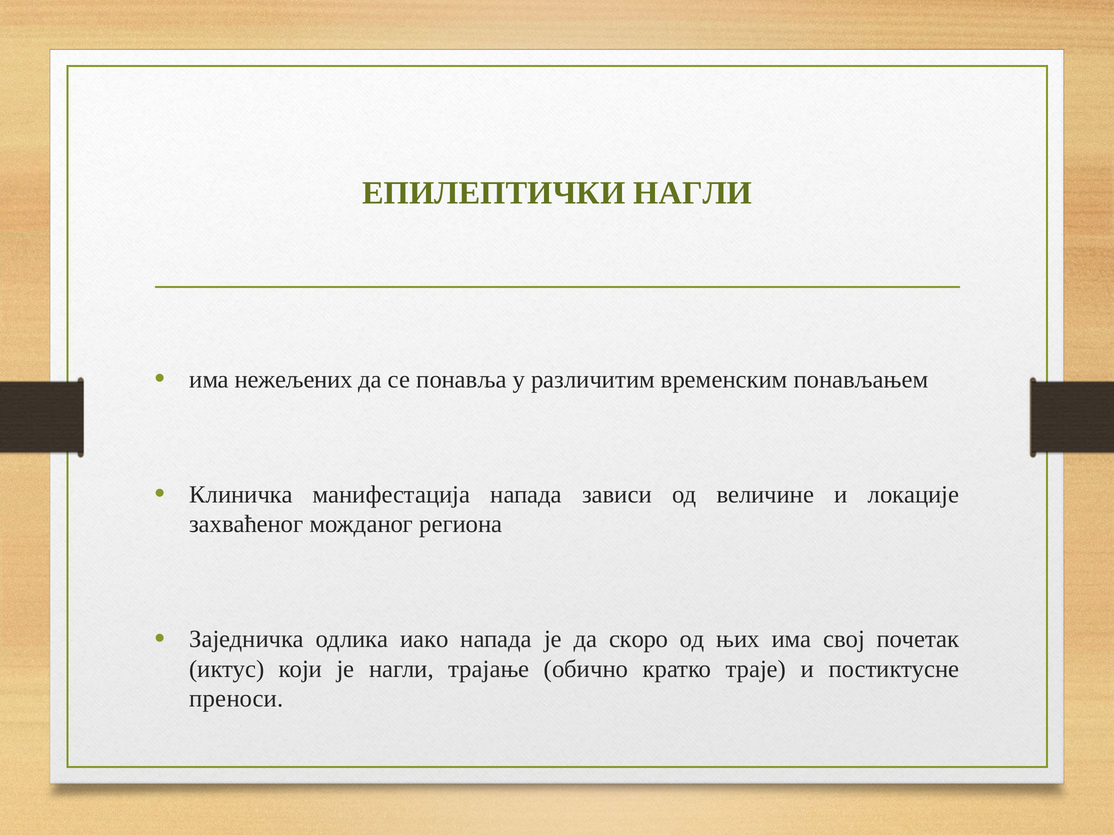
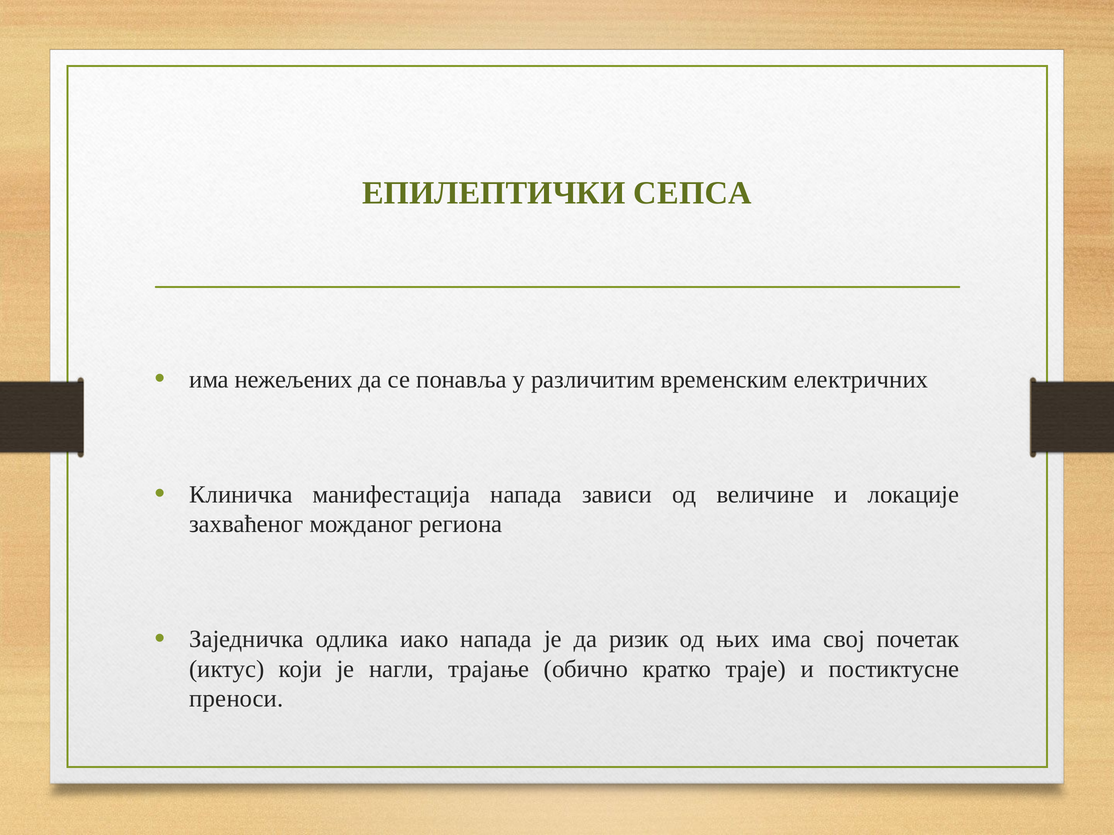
ЕПИЛЕПТИЧКИ НАГЛИ: НАГЛИ -> СЕПСА (693, 193)
понављањем: понављањем -> електричних (861, 380)
скоро: скоро -> ризик (639, 640)
